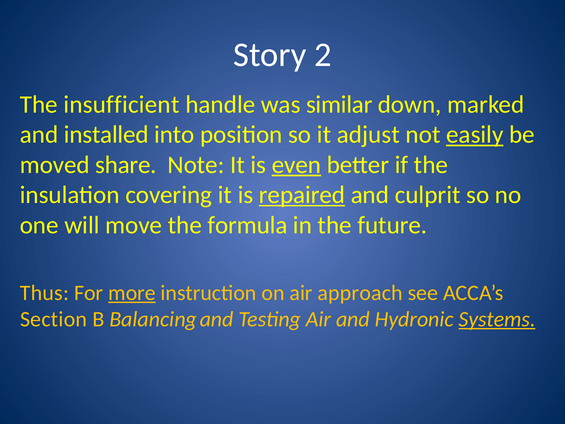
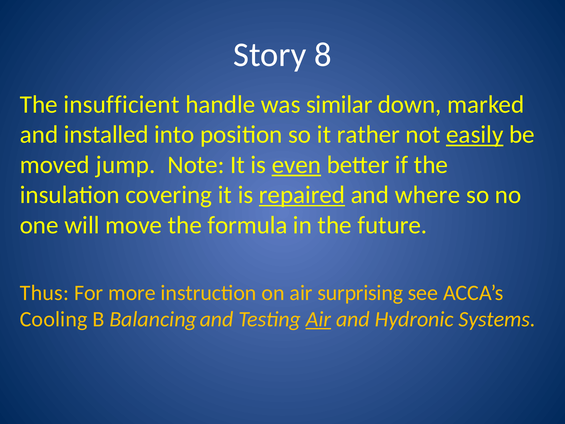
2: 2 -> 8 (323, 55)
adjust: adjust -> rather (368, 135)
share: share -> jump (126, 165)
culprit: culprit -> where (428, 195)
more underline: present -> none (132, 293)
approach: approach -> surprising (360, 293)
Section: Section -> Cooling (54, 319)
Air underline: none -> present (318, 319)
Systems underline: present -> none (497, 319)
